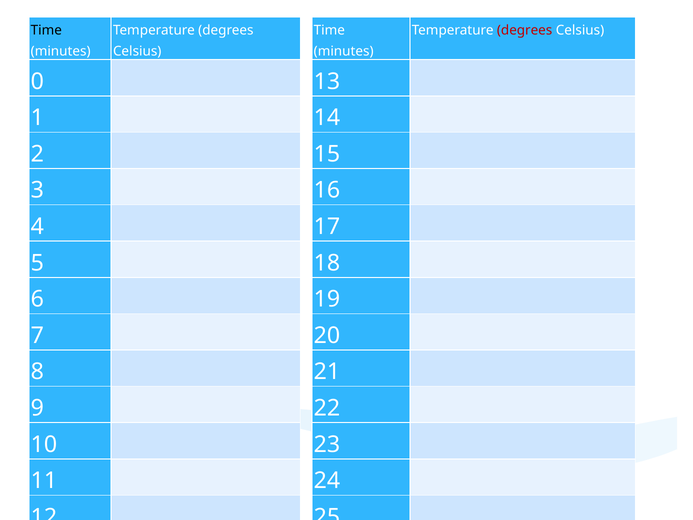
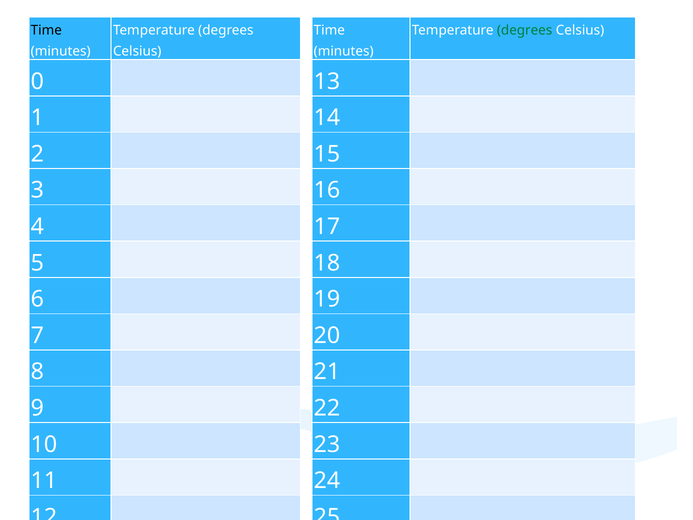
degrees colour: red -> green (525, 30)
